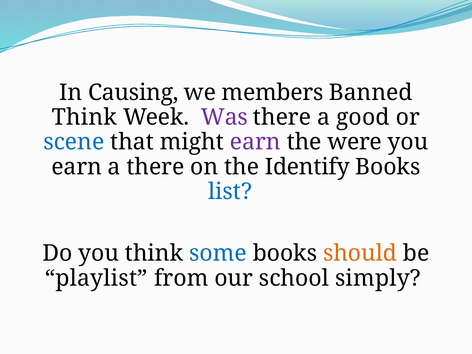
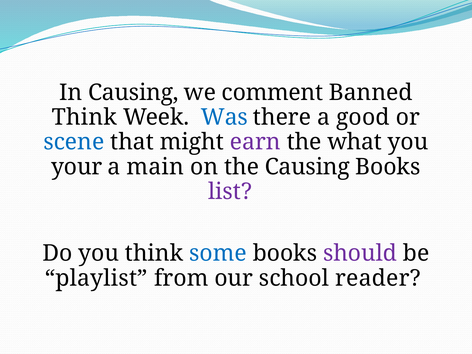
members: members -> comment (272, 92)
Was colour: purple -> blue (224, 117)
were: were -> what (355, 142)
earn: earn -> your (77, 167)
a there: there -> main (155, 167)
the Identify: Identify -> Causing (307, 167)
list colour: blue -> purple (230, 192)
should colour: orange -> purple (360, 253)
simply: simply -> reader (378, 278)
